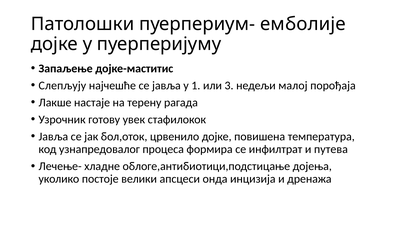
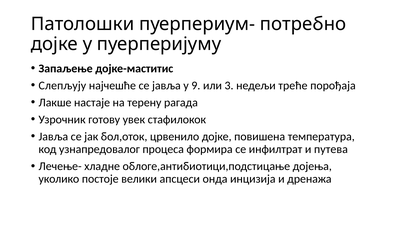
емболије: емболије -> потребно (303, 24)
1: 1 -> 9 (196, 86)
малој: малој -> треће (293, 86)
